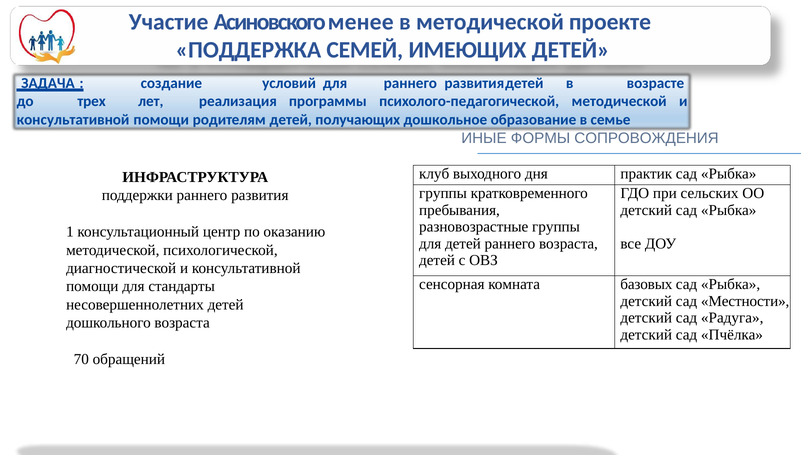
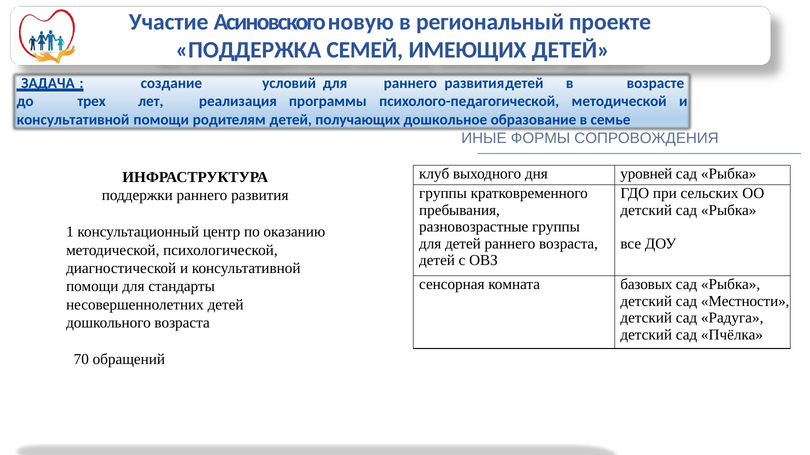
менее: менее -> новую (361, 22)
в методической: методической -> региональный (490, 22)
практик: практик -> уровней (646, 174)
